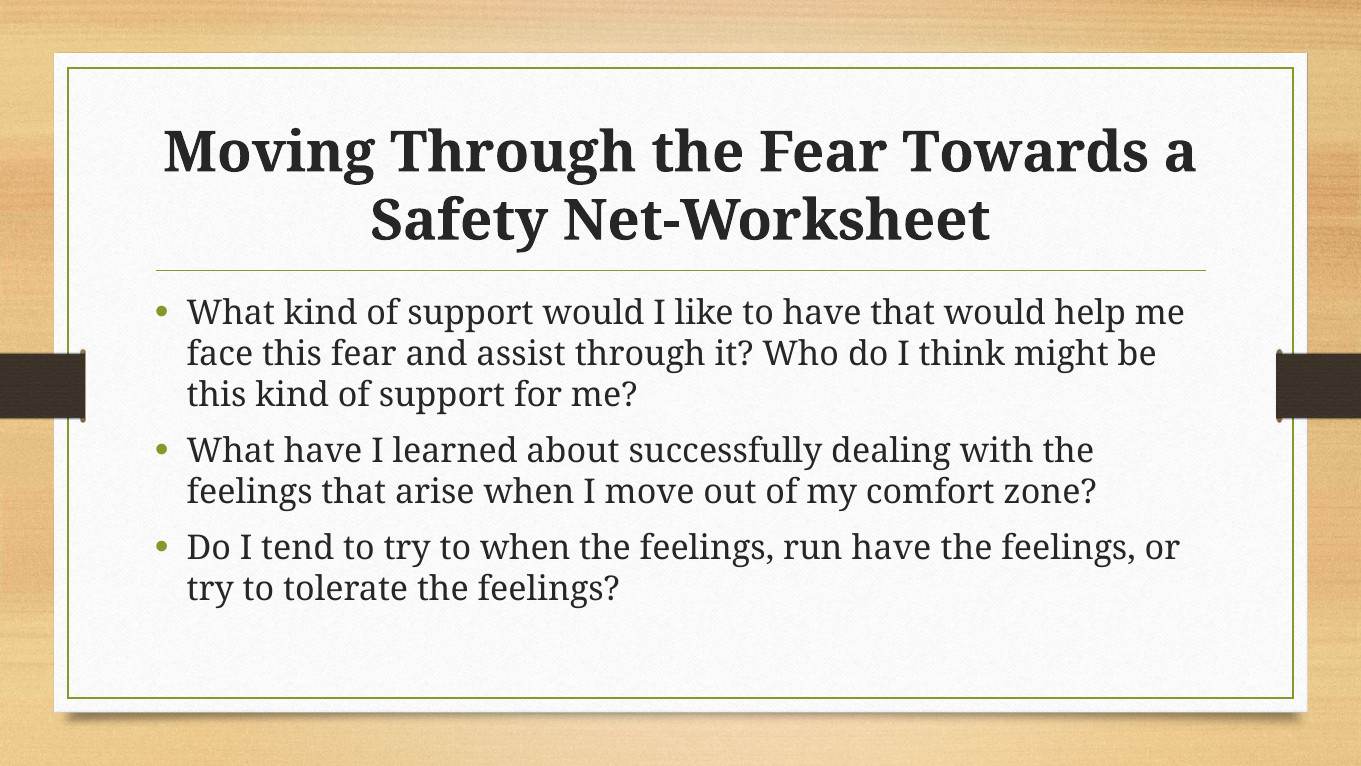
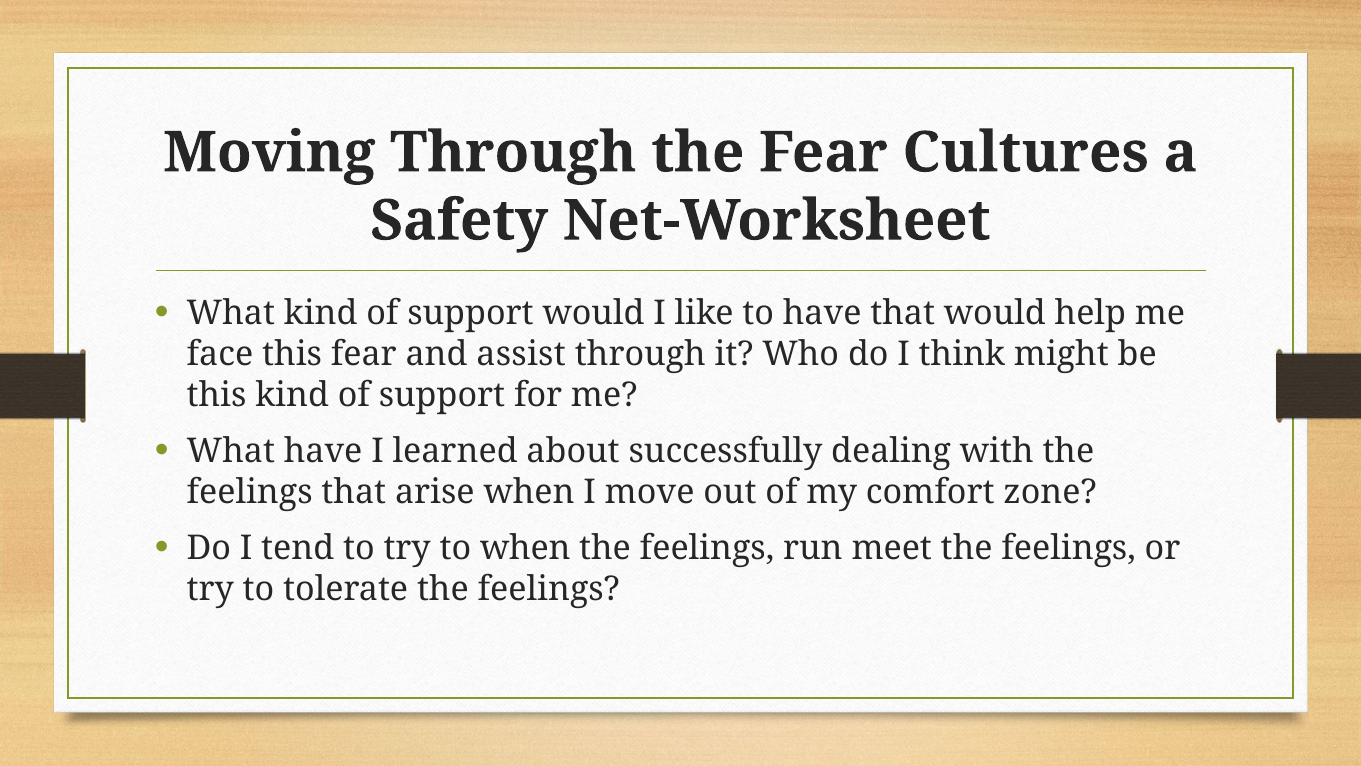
Towards: Towards -> Cultures (1026, 153)
run have: have -> meet (892, 548)
